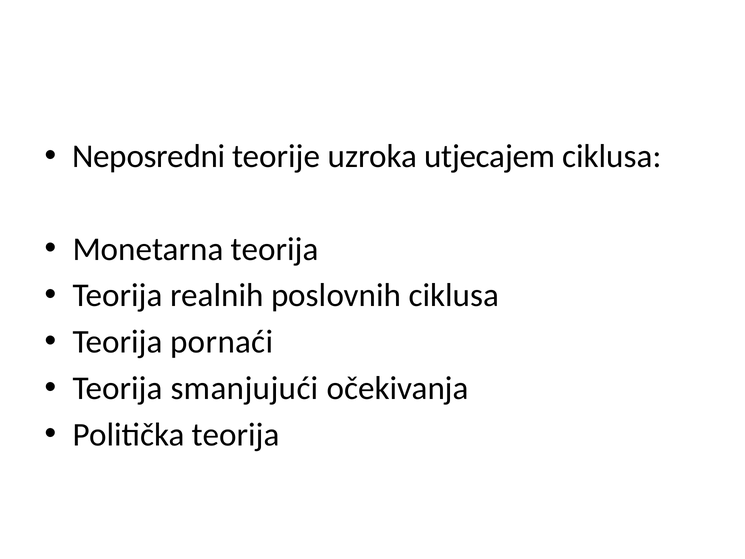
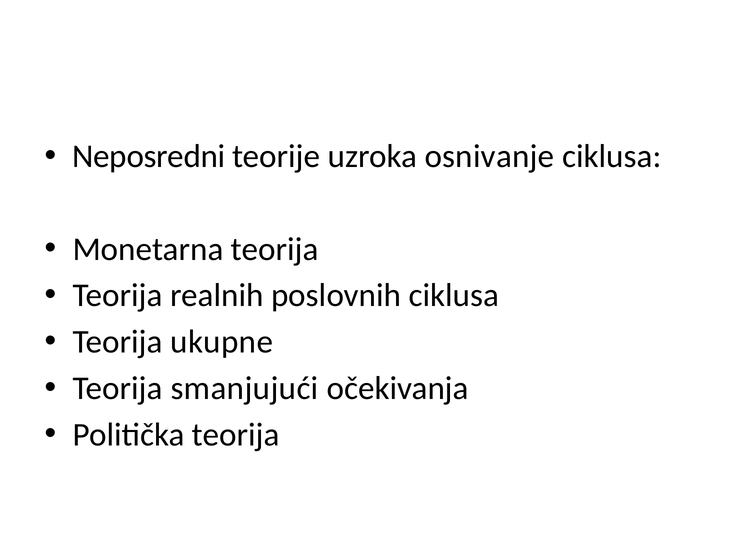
utjecajem: utjecajem -> osnivanje (489, 156)
pornaći: pornaći -> ukupne (222, 342)
